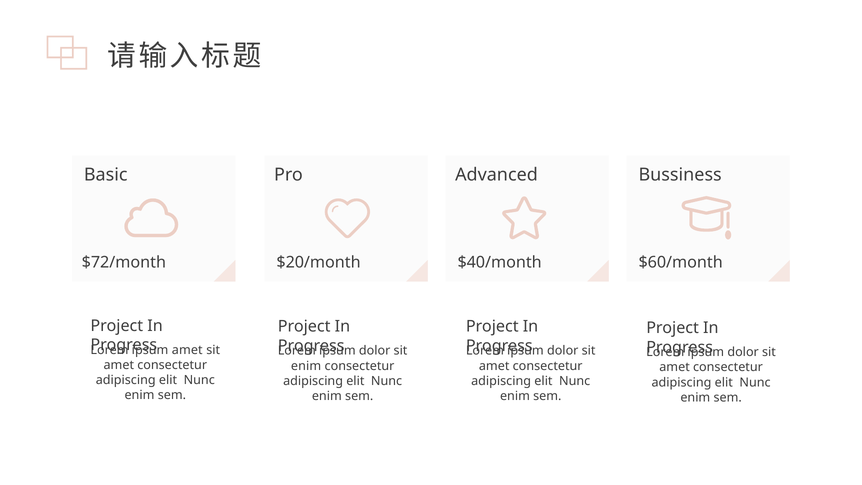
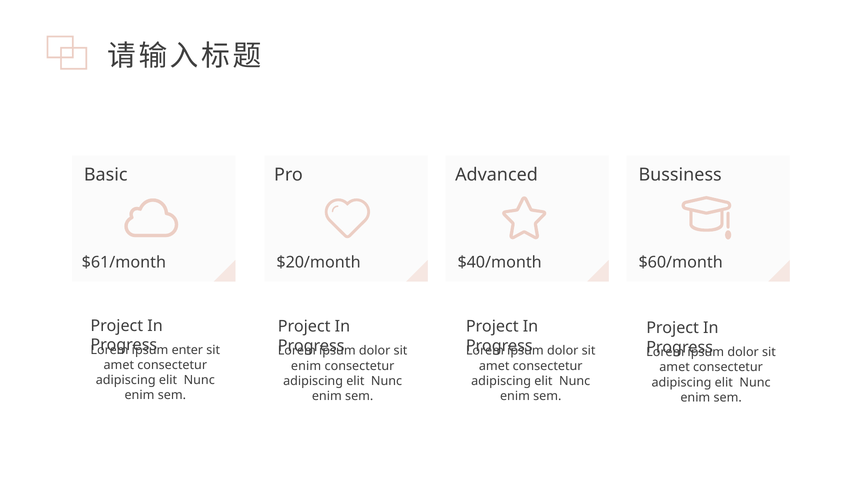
$72/month: $72/month -> $61/month (124, 262)
amet: amet -> enter (187, 350)
